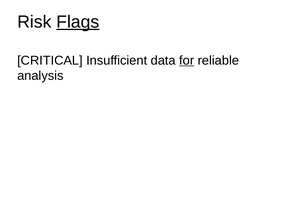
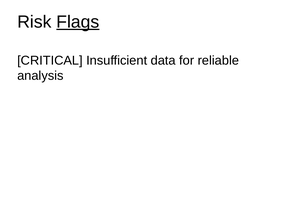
for underline: present -> none (187, 60)
